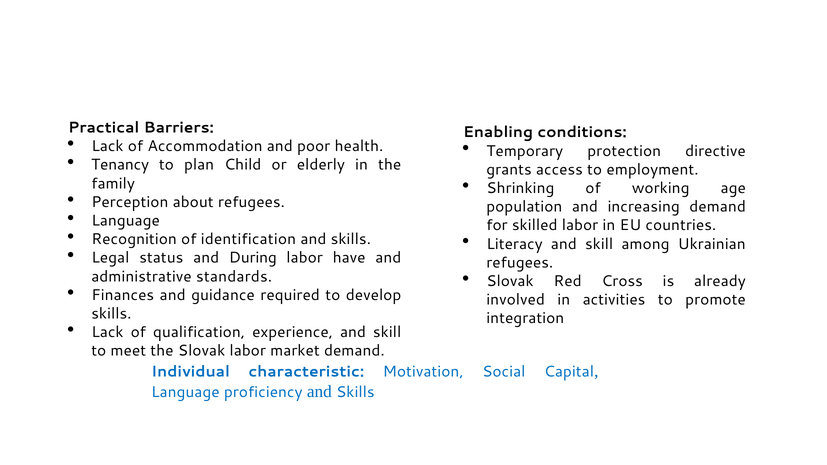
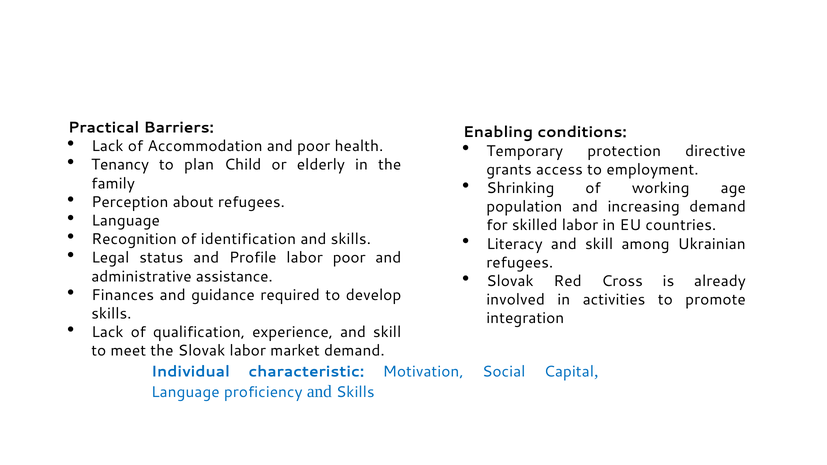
During: During -> Profile (253, 258)
labor have: have -> poor (349, 258)
standards: standards -> assistance (234, 277)
